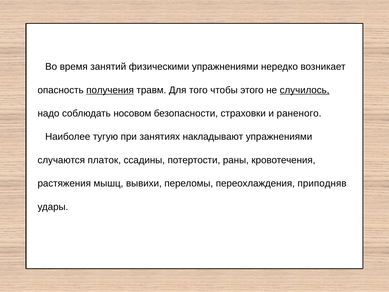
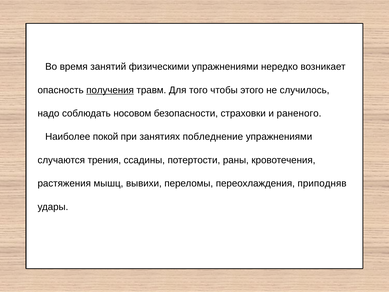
случилось underline: present -> none (305, 90)
тугую: тугую -> покой (106, 137)
накладывают: накладывают -> побледнение (213, 137)
платок: платок -> трения (104, 160)
